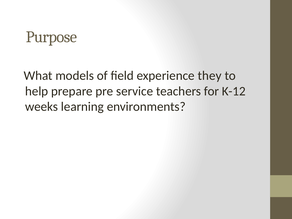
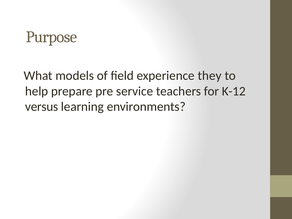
weeks: weeks -> versus (42, 107)
